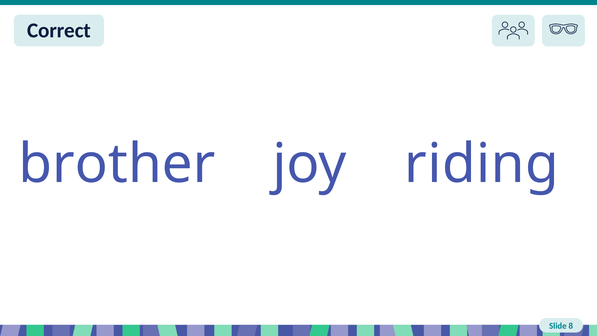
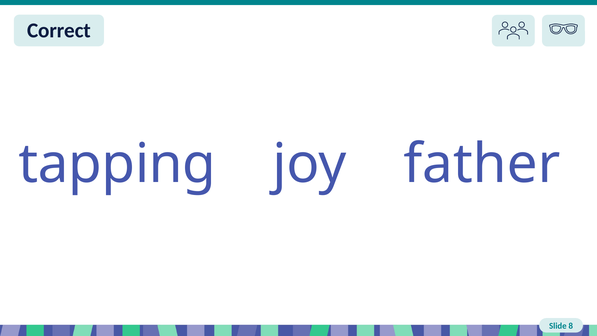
brother: brother -> tapping (117, 164)
riding: riding -> father (482, 164)
